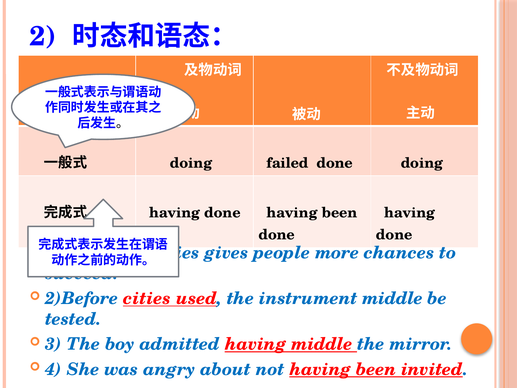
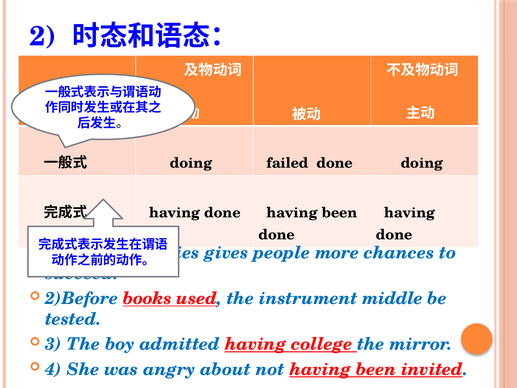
2)Before cities: cities -> books (147, 298)
having middle: middle -> college (322, 344)
